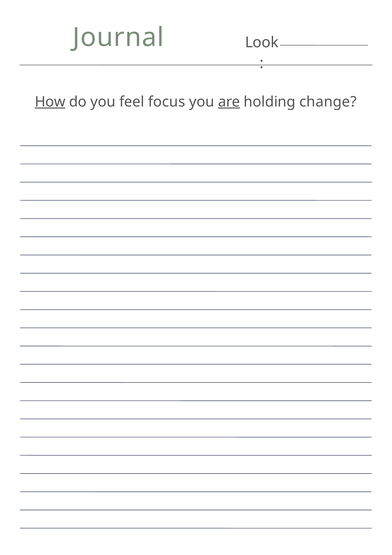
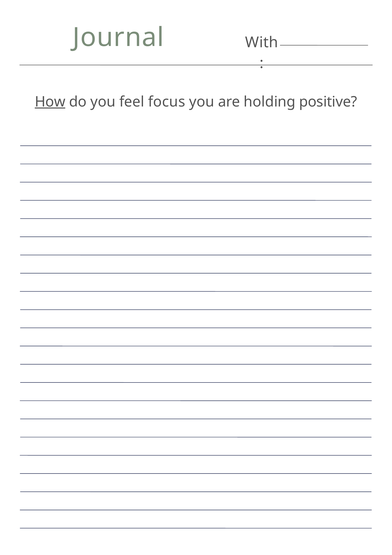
Look: Look -> With (262, 42)
are underline: present -> none (229, 102)
change: change -> positive (328, 102)
